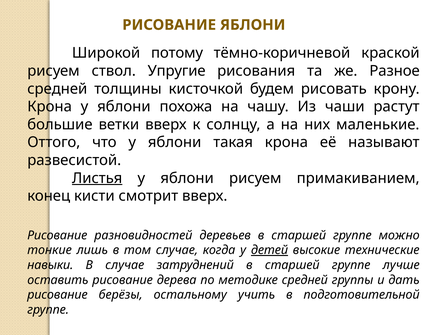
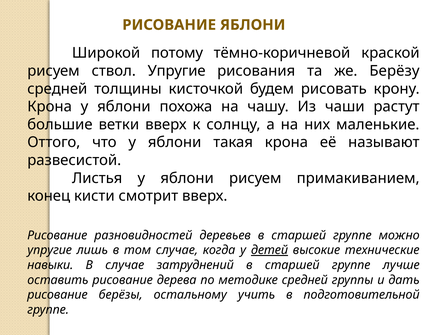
Разное: Разное -> Берёзу (394, 71)
Листья underline: present -> none (97, 178)
тонкие: тонкие -> упругие (50, 250)
